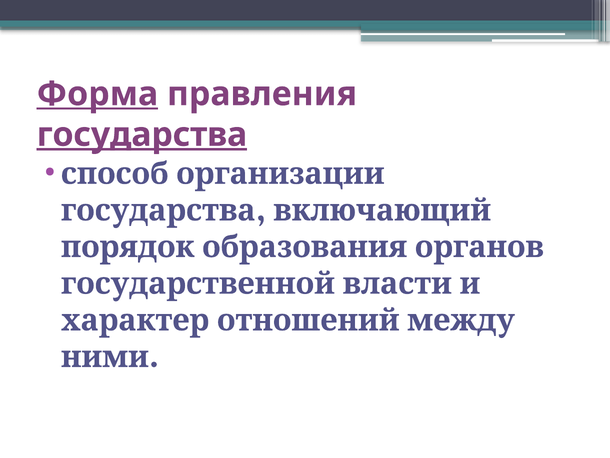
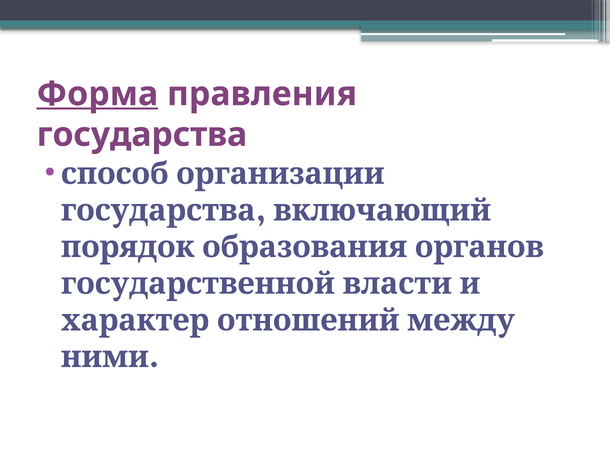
государства underline: present -> none (142, 135)
